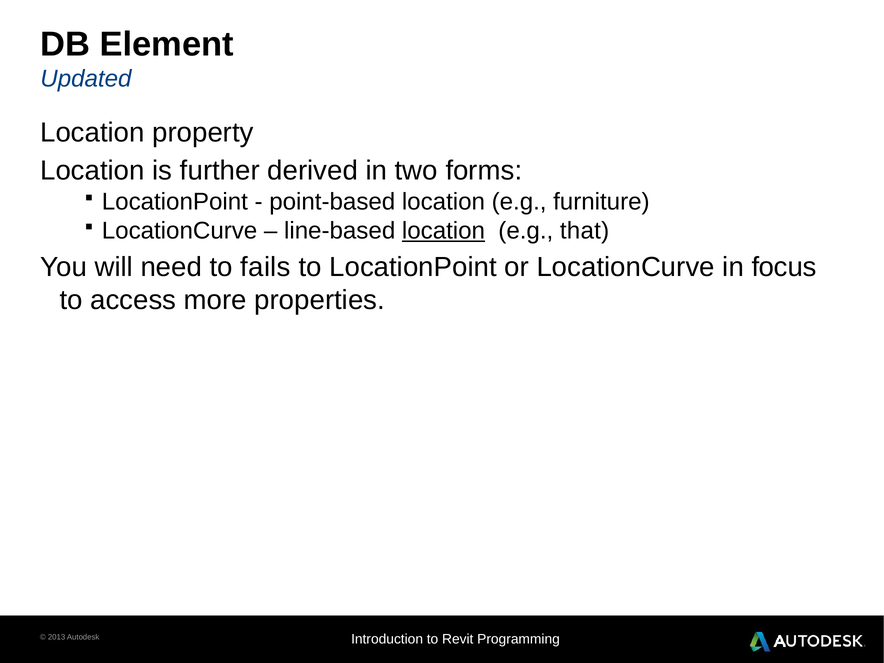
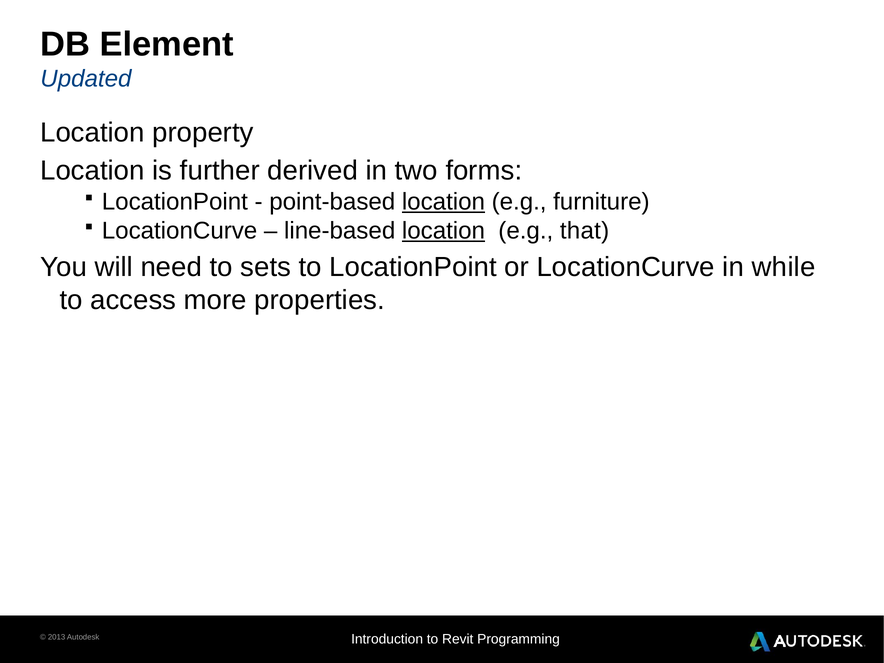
location underline: none -> present (443, 202)
fails: fails -> sets (266, 267)
focus: focus -> while (784, 267)
